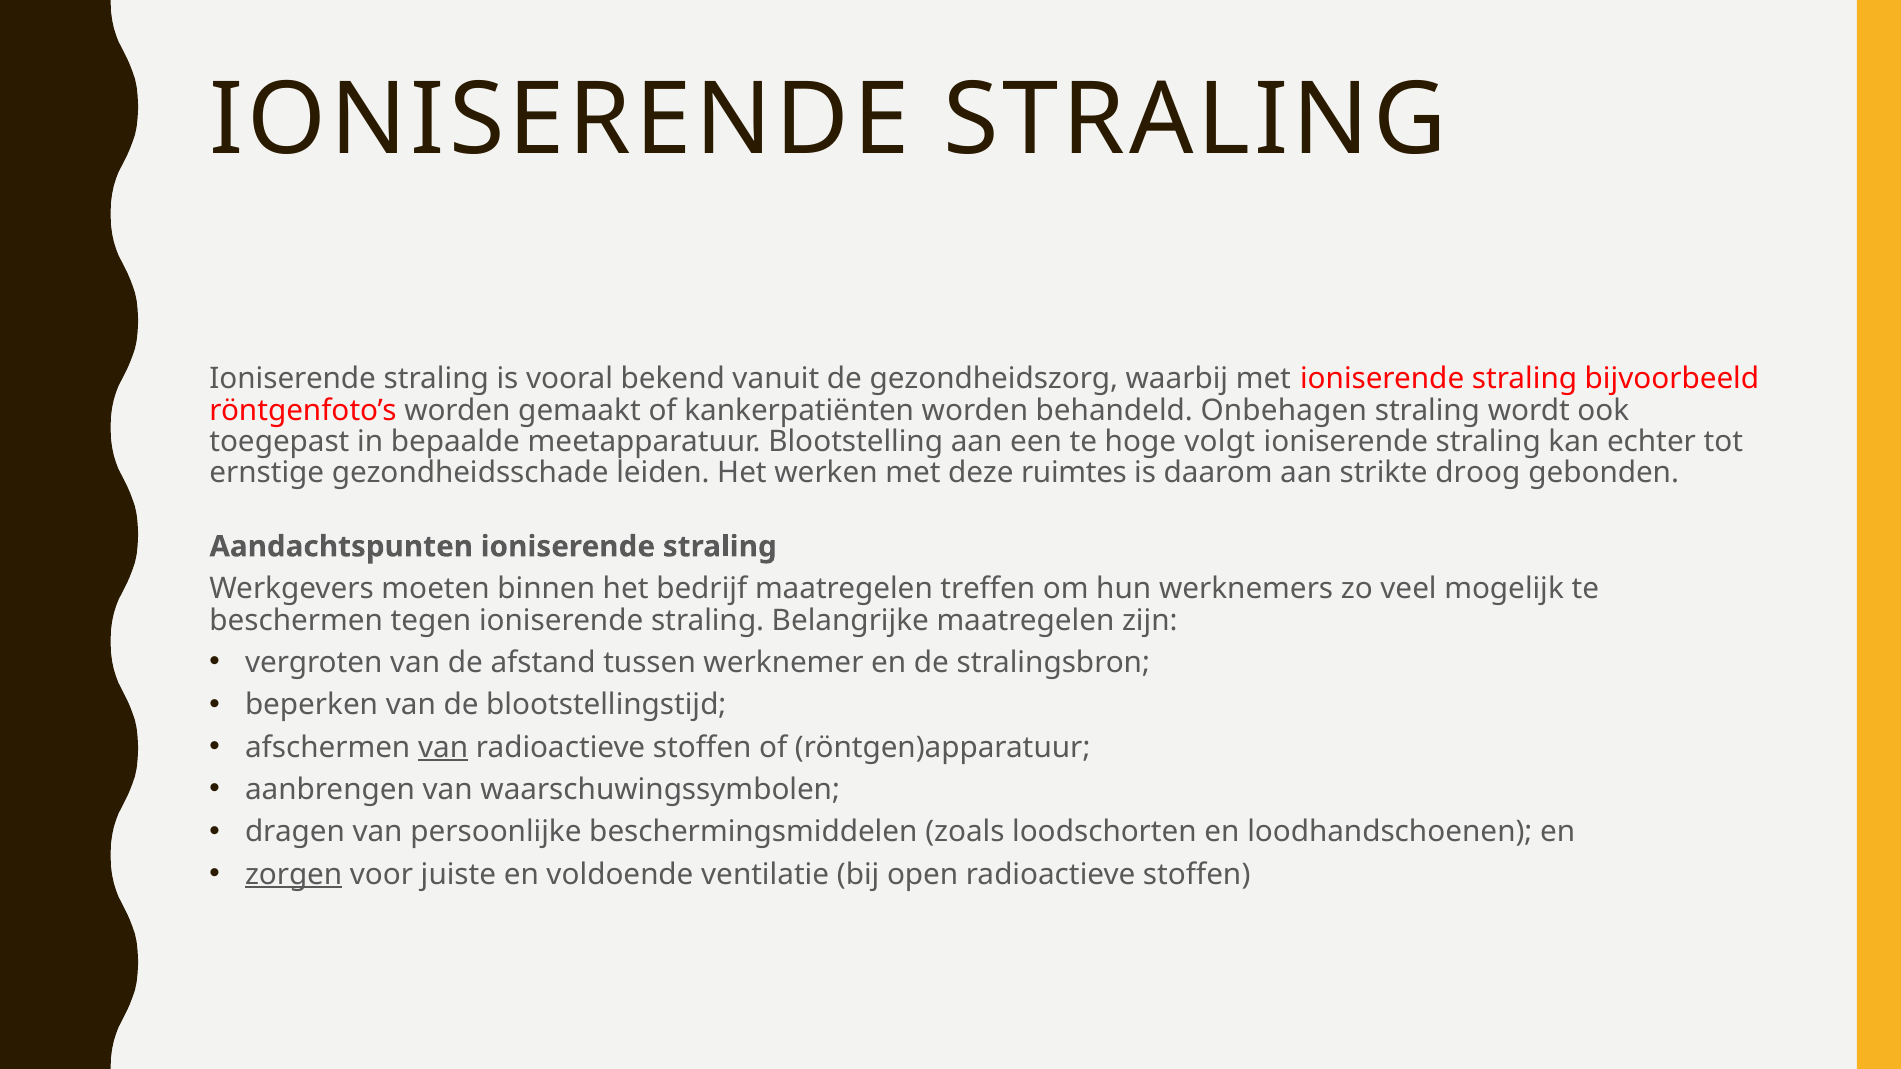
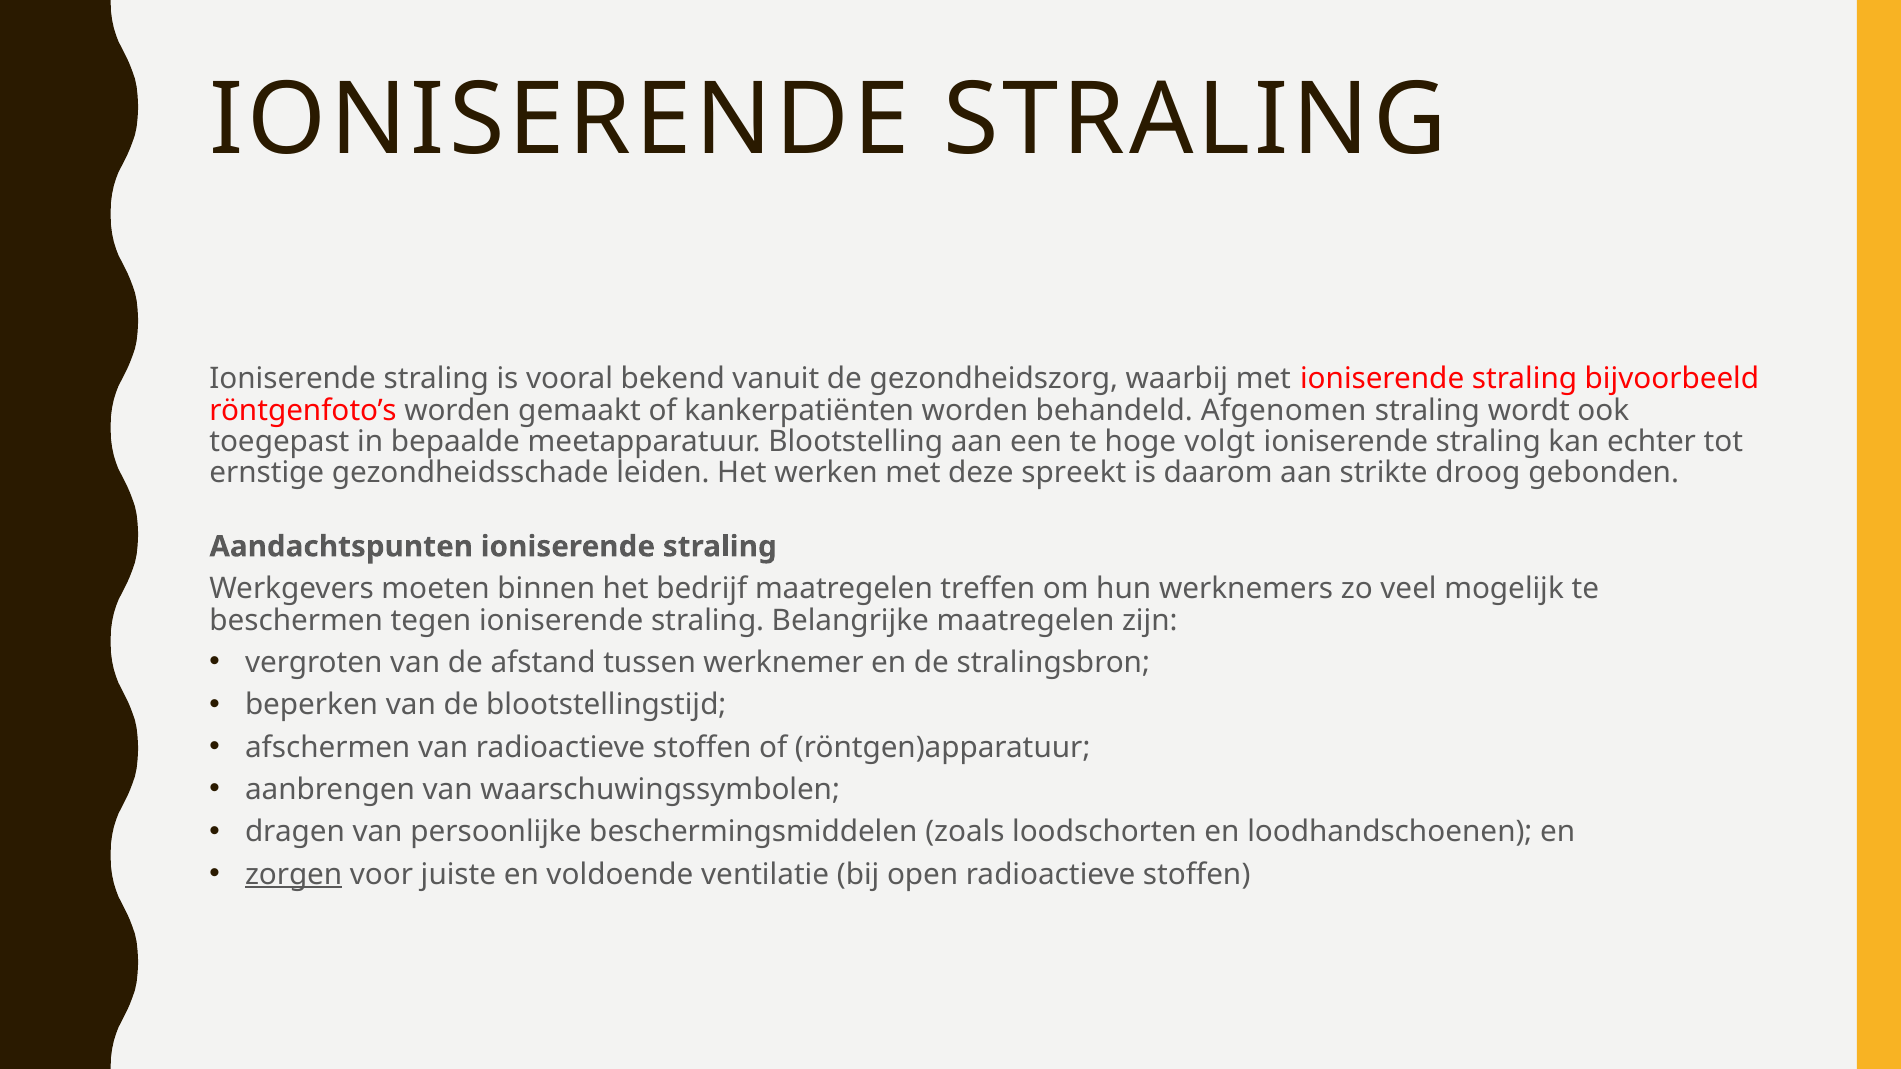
Onbehagen: Onbehagen -> Afgenomen (1284, 410)
ruimtes: ruimtes -> spreekt (1074, 473)
van underline: present -> none (443, 748)
